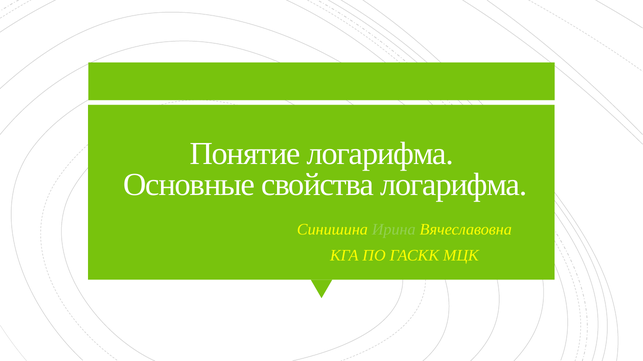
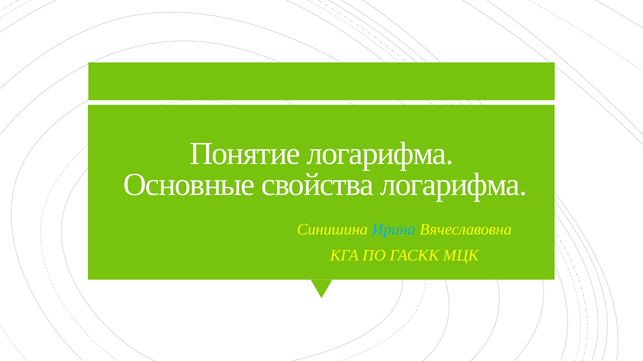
Ирина colour: light green -> light blue (394, 230)
